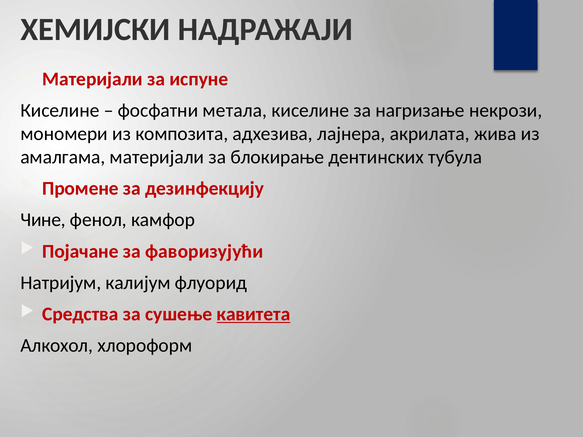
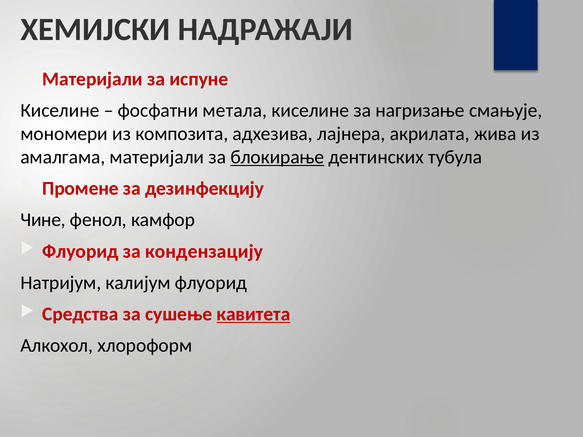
некрози: некрози -> смањује (506, 111)
блокирање underline: none -> present (277, 157)
Појачане: Појачане -> Флуорид (80, 251)
фаворизујући: фаворизујући -> кондензацију (204, 251)
